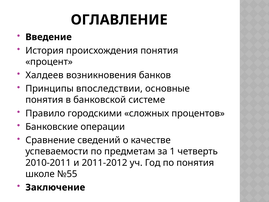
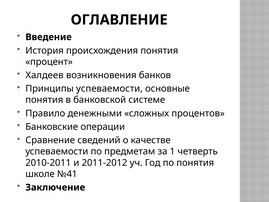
Принципы впоследствии: впоследствии -> успеваемости (109, 89)
городскими: городскими -> денежными (95, 113)
№55: №55 -> №41 (67, 174)
